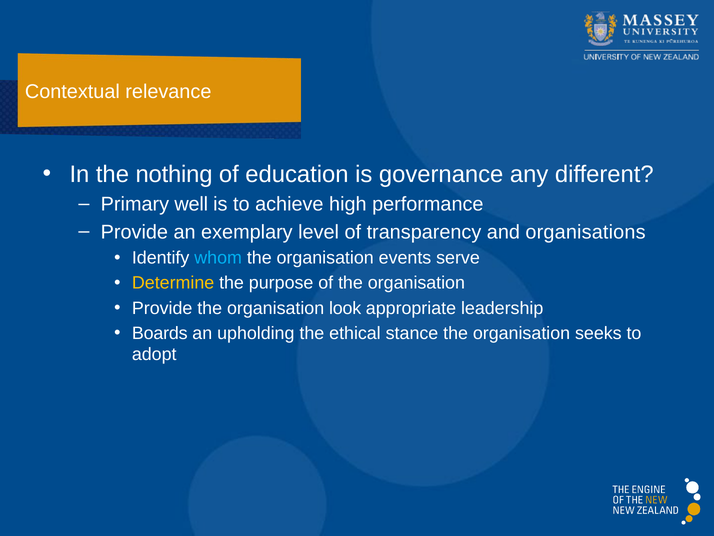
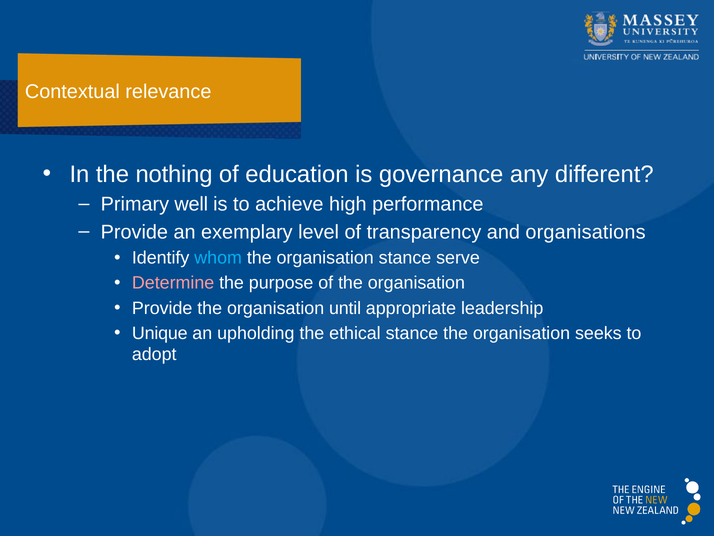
organisation events: events -> stance (405, 258)
Determine colour: yellow -> pink (173, 283)
look: look -> until (345, 308)
Boards: Boards -> Unique (160, 333)
